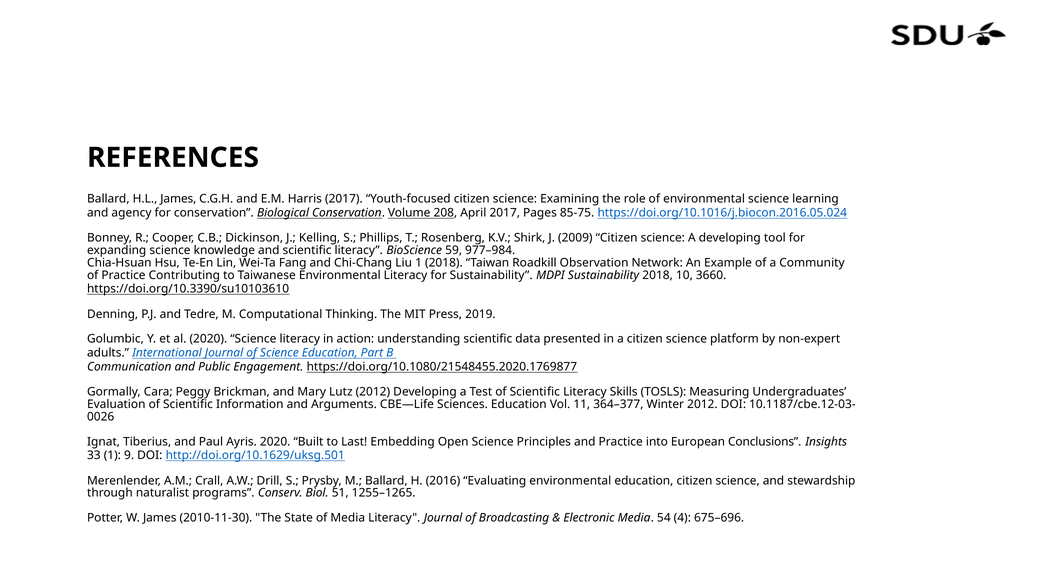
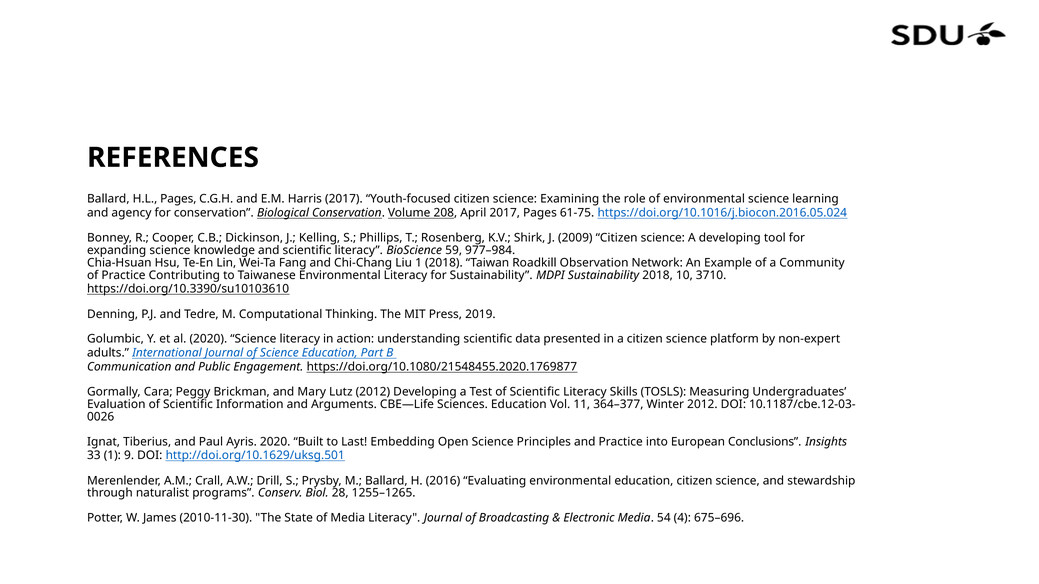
H.L James: James -> Pages (178, 199)
85-75: 85-75 -> 61-75 (577, 213)
3660: 3660 -> 3710 (711, 275)
51: 51 -> 28 (340, 493)
